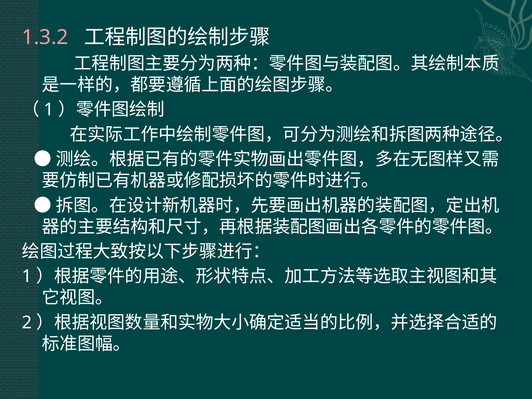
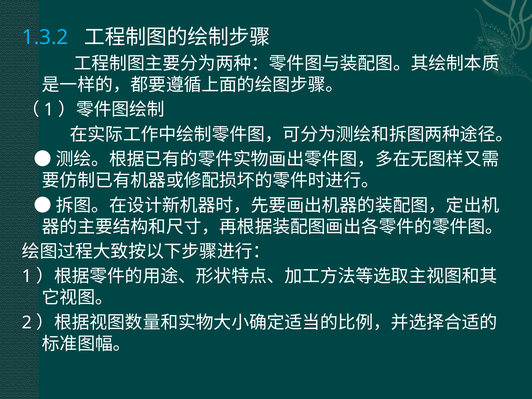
1.3.2 colour: pink -> light blue (45, 37)
